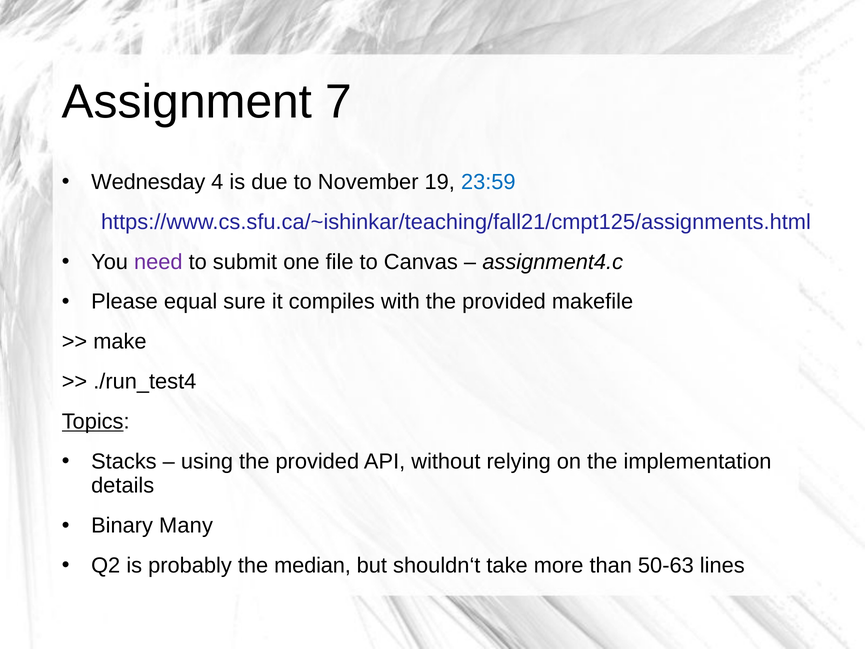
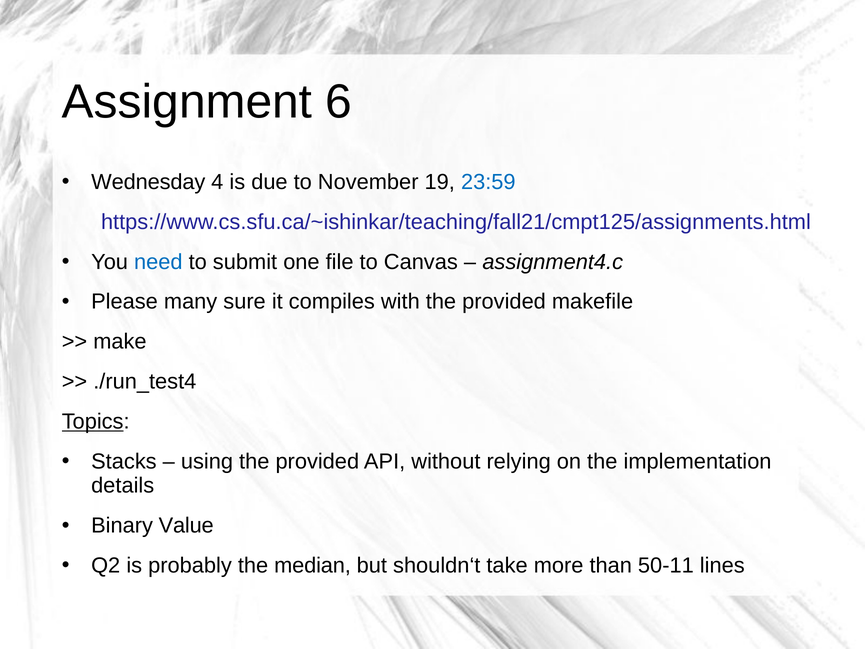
7: 7 -> 6 (339, 102)
need colour: purple -> blue (158, 262)
equal: equal -> many (191, 302)
Many: Many -> Value (186, 525)
50-63: 50-63 -> 50-11 (666, 565)
